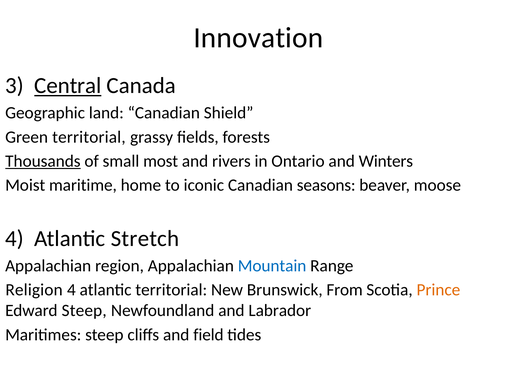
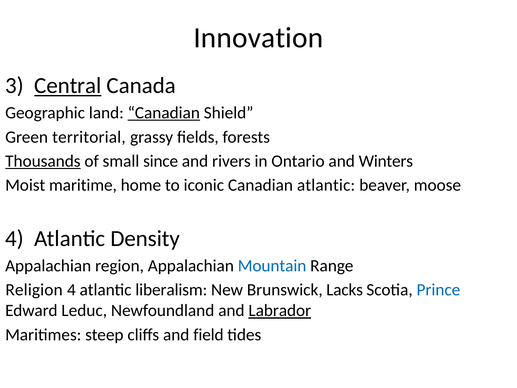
Canadian underline: none -> present (164, 113)
most: most -> since (161, 161)
Canadian seasons: seasons -> atlantic (326, 185)
Stretch: Stretch -> Density (145, 238)
atlantic territorial: territorial -> liberalism (171, 290)
From: From -> Lacks (345, 290)
Prince colour: orange -> blue (438, 290)
Edward Steep: Steep -> Leduc (84, 310)
Labrador underline: none -> present (280, 310)
